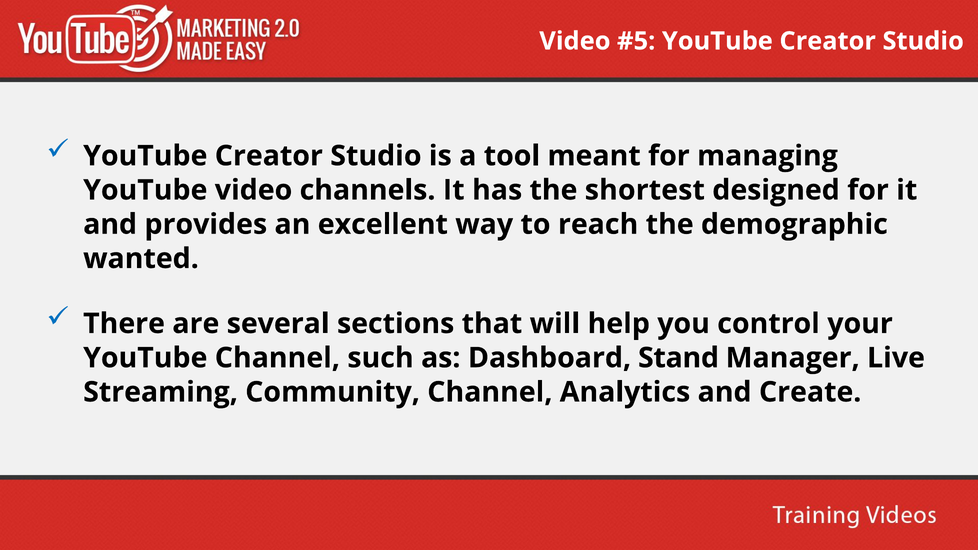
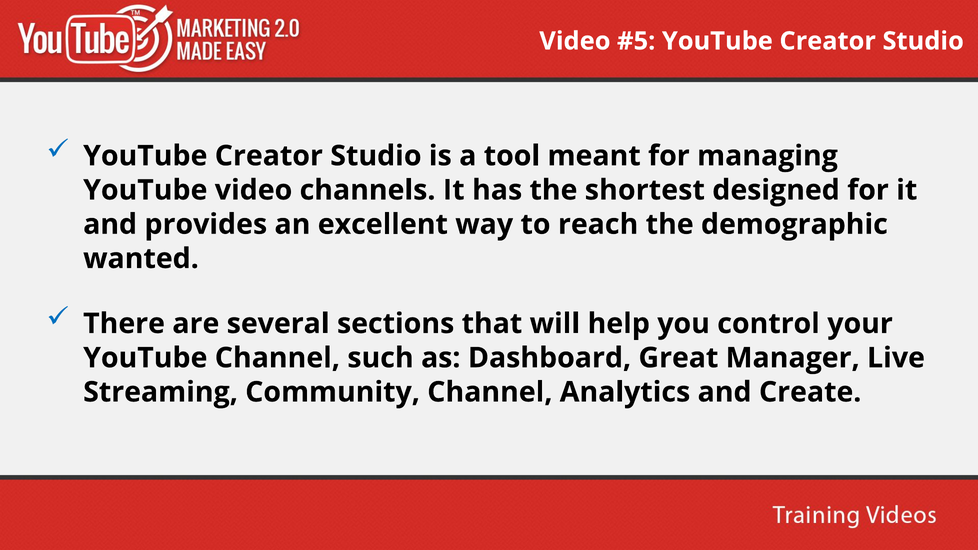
Stand: Stand -> Great (678, 358)
